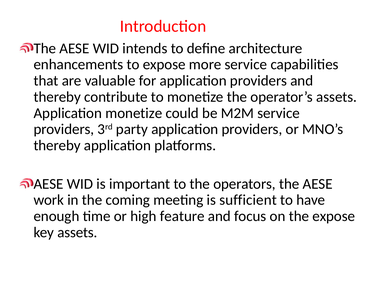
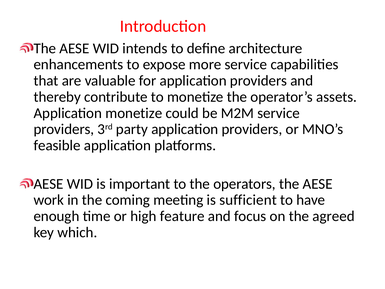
thereby: thereby -> feasible (57, 145)
the expose: expose -> agreed (334, 216)
key assets: assets -> which (77, 232)
